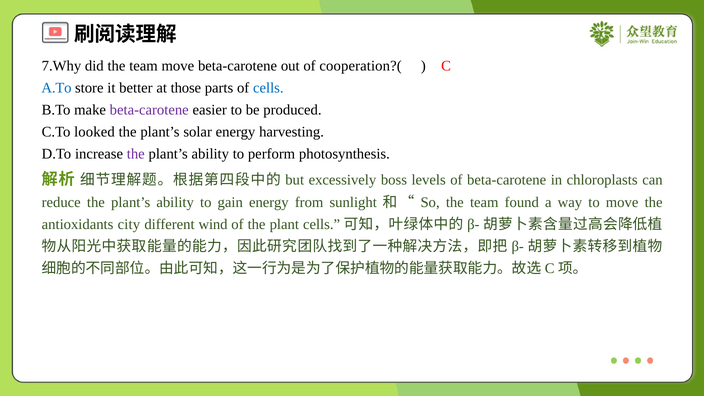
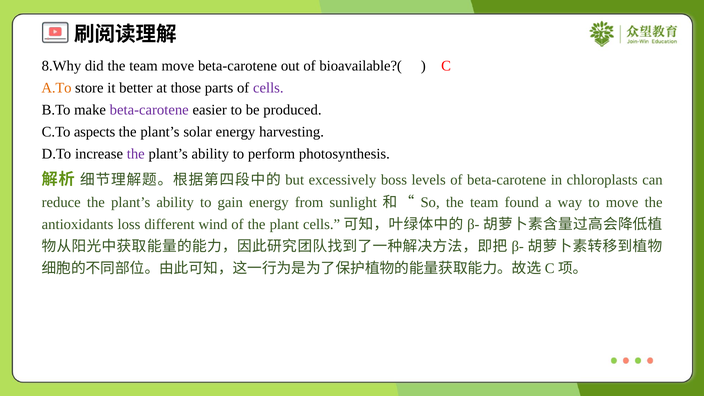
7.Why: 7.Why -> 8.Why (61, 66)
cooperation?(: cooperation?( -> bioavailable?( (361, 66)
A.To colour: blue -> orange (57, 88)
cells colour: blue -> purple (268, 88)
looked: looked -> aspects (95, 132)
city: city -> loss (129, 224)
